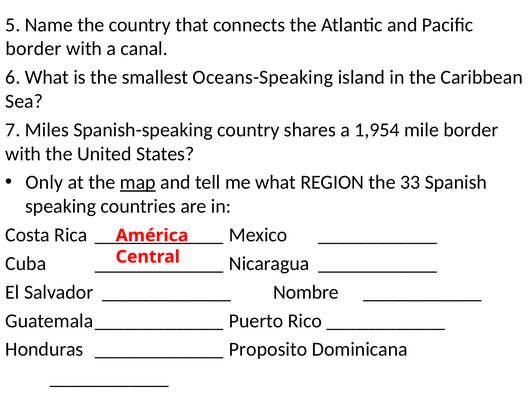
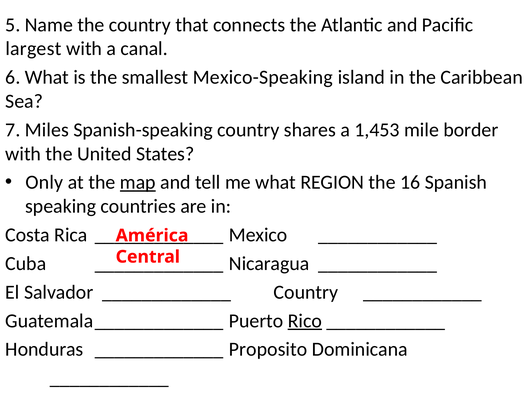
border: border -> largest (33, 49)
Oceans-Speaking: Oceans-Speaking -> Mexico-Speaking (263, 77)
1,954: 1,954 -> 1,453 (377, 130)
33: 33 -> 16 (410, 182)
Nombre: Nombre -> Country (306, 292)
Rico underline: none -> present (305, 320)
